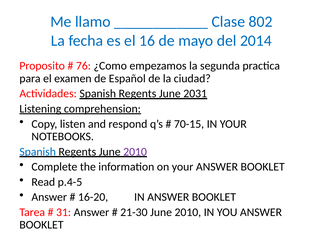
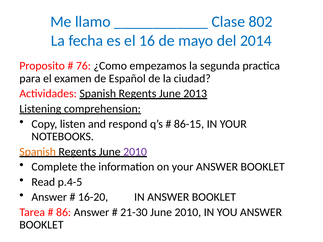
2031: 2031 -> 2013 (195, 94)
70-15: 70-15 -> 86-15 (189, 124)
Spanish colour: blue -> orange (38, 152)
31: 31 -> 86 (64, 212)
